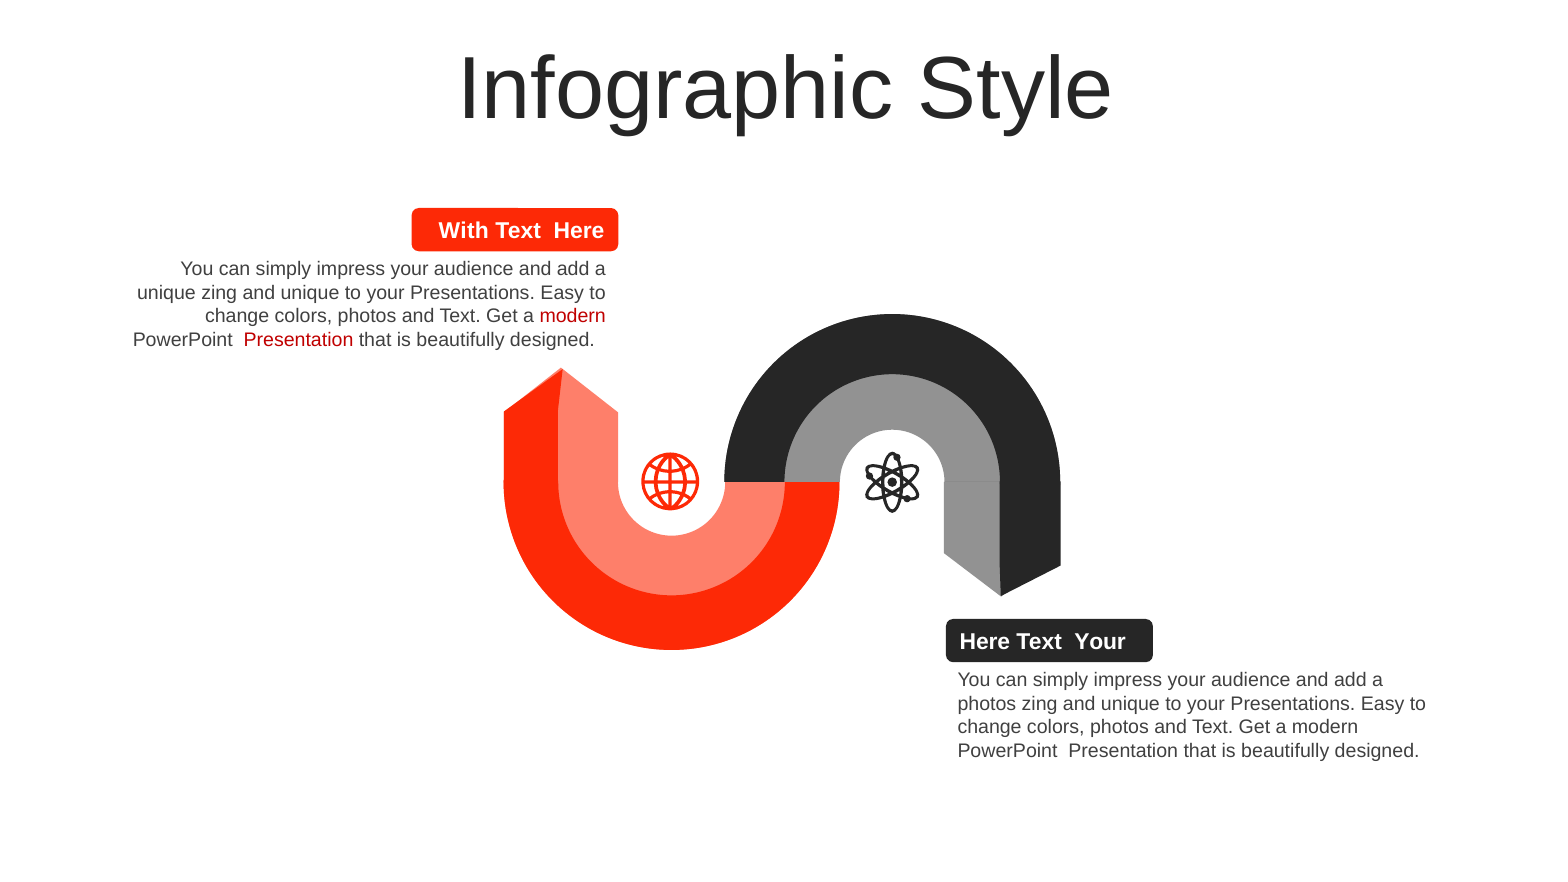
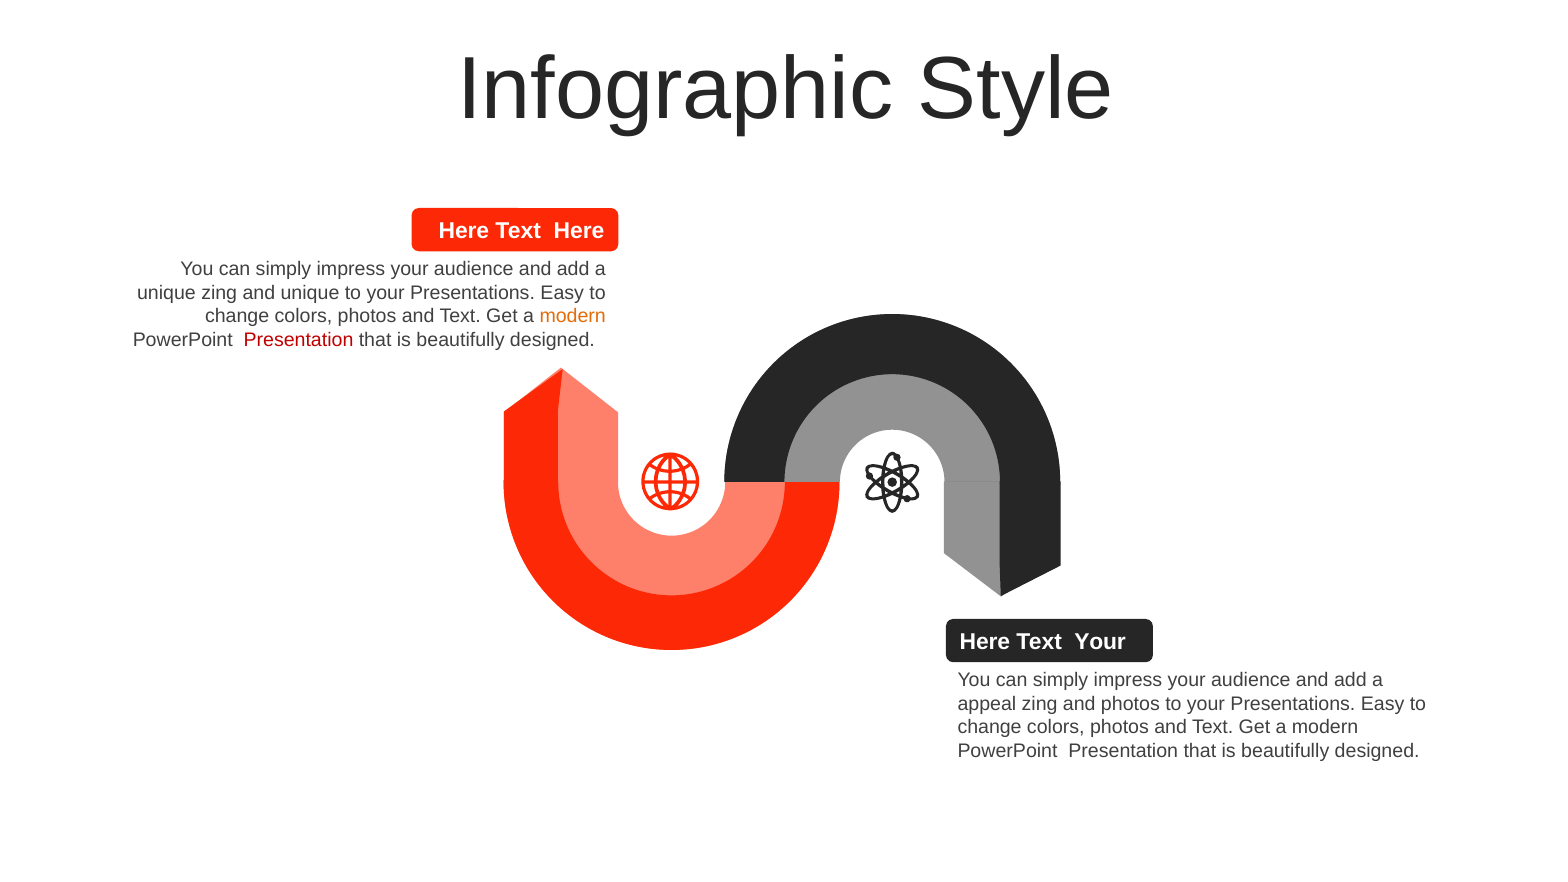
With: With -> Here (464, 231)
modern colour: red -> orange (573, 316)
photos: photos -> appeal (987, 704)
unique: unique -> photos (1130, 704)
